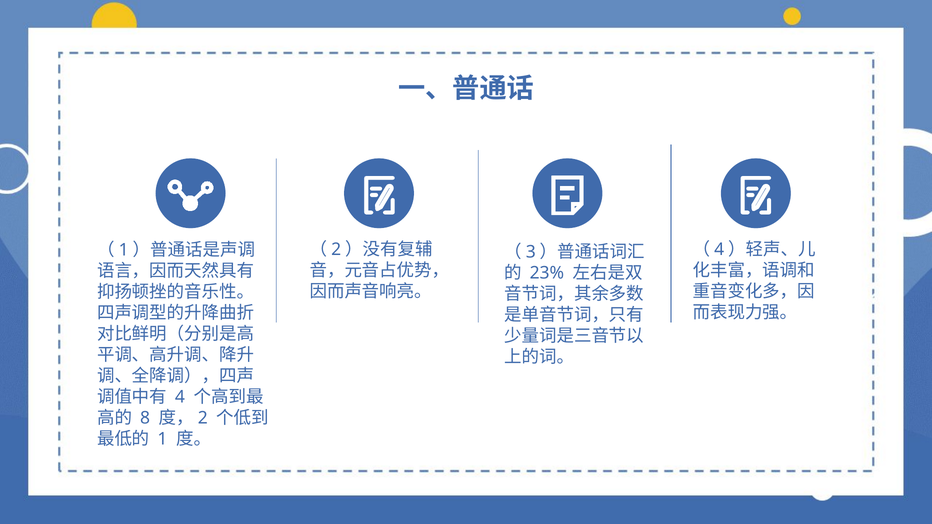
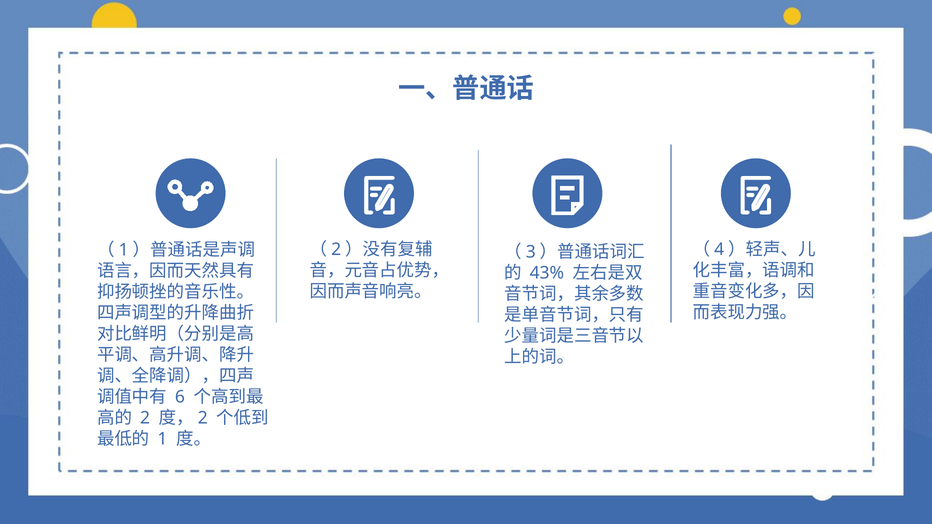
23%: 23% -> 43% (547, 273)
4: 4 -> 6 (180, 397)
8: 8 -> 2 (145, 418)
